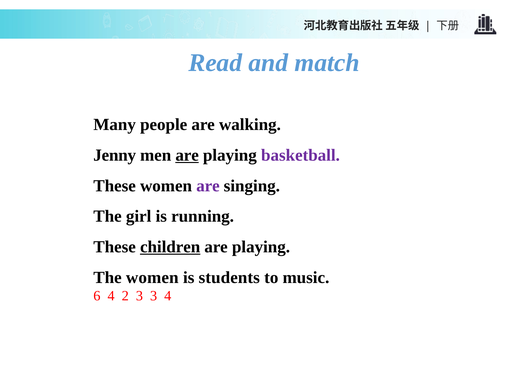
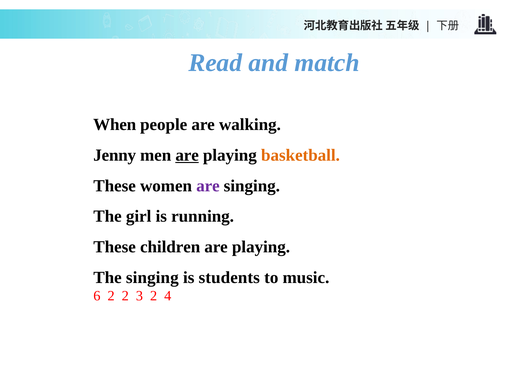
Many: Many -> When (115, 125)
basketball colour: purple -> orange (300, 155)
children underline: present -> none (170, 247)
The women: women -> singing (152, 278)
6 4: 4 -> 2 (111, 296)
3 3: 3 -> 2 (154, 296)
